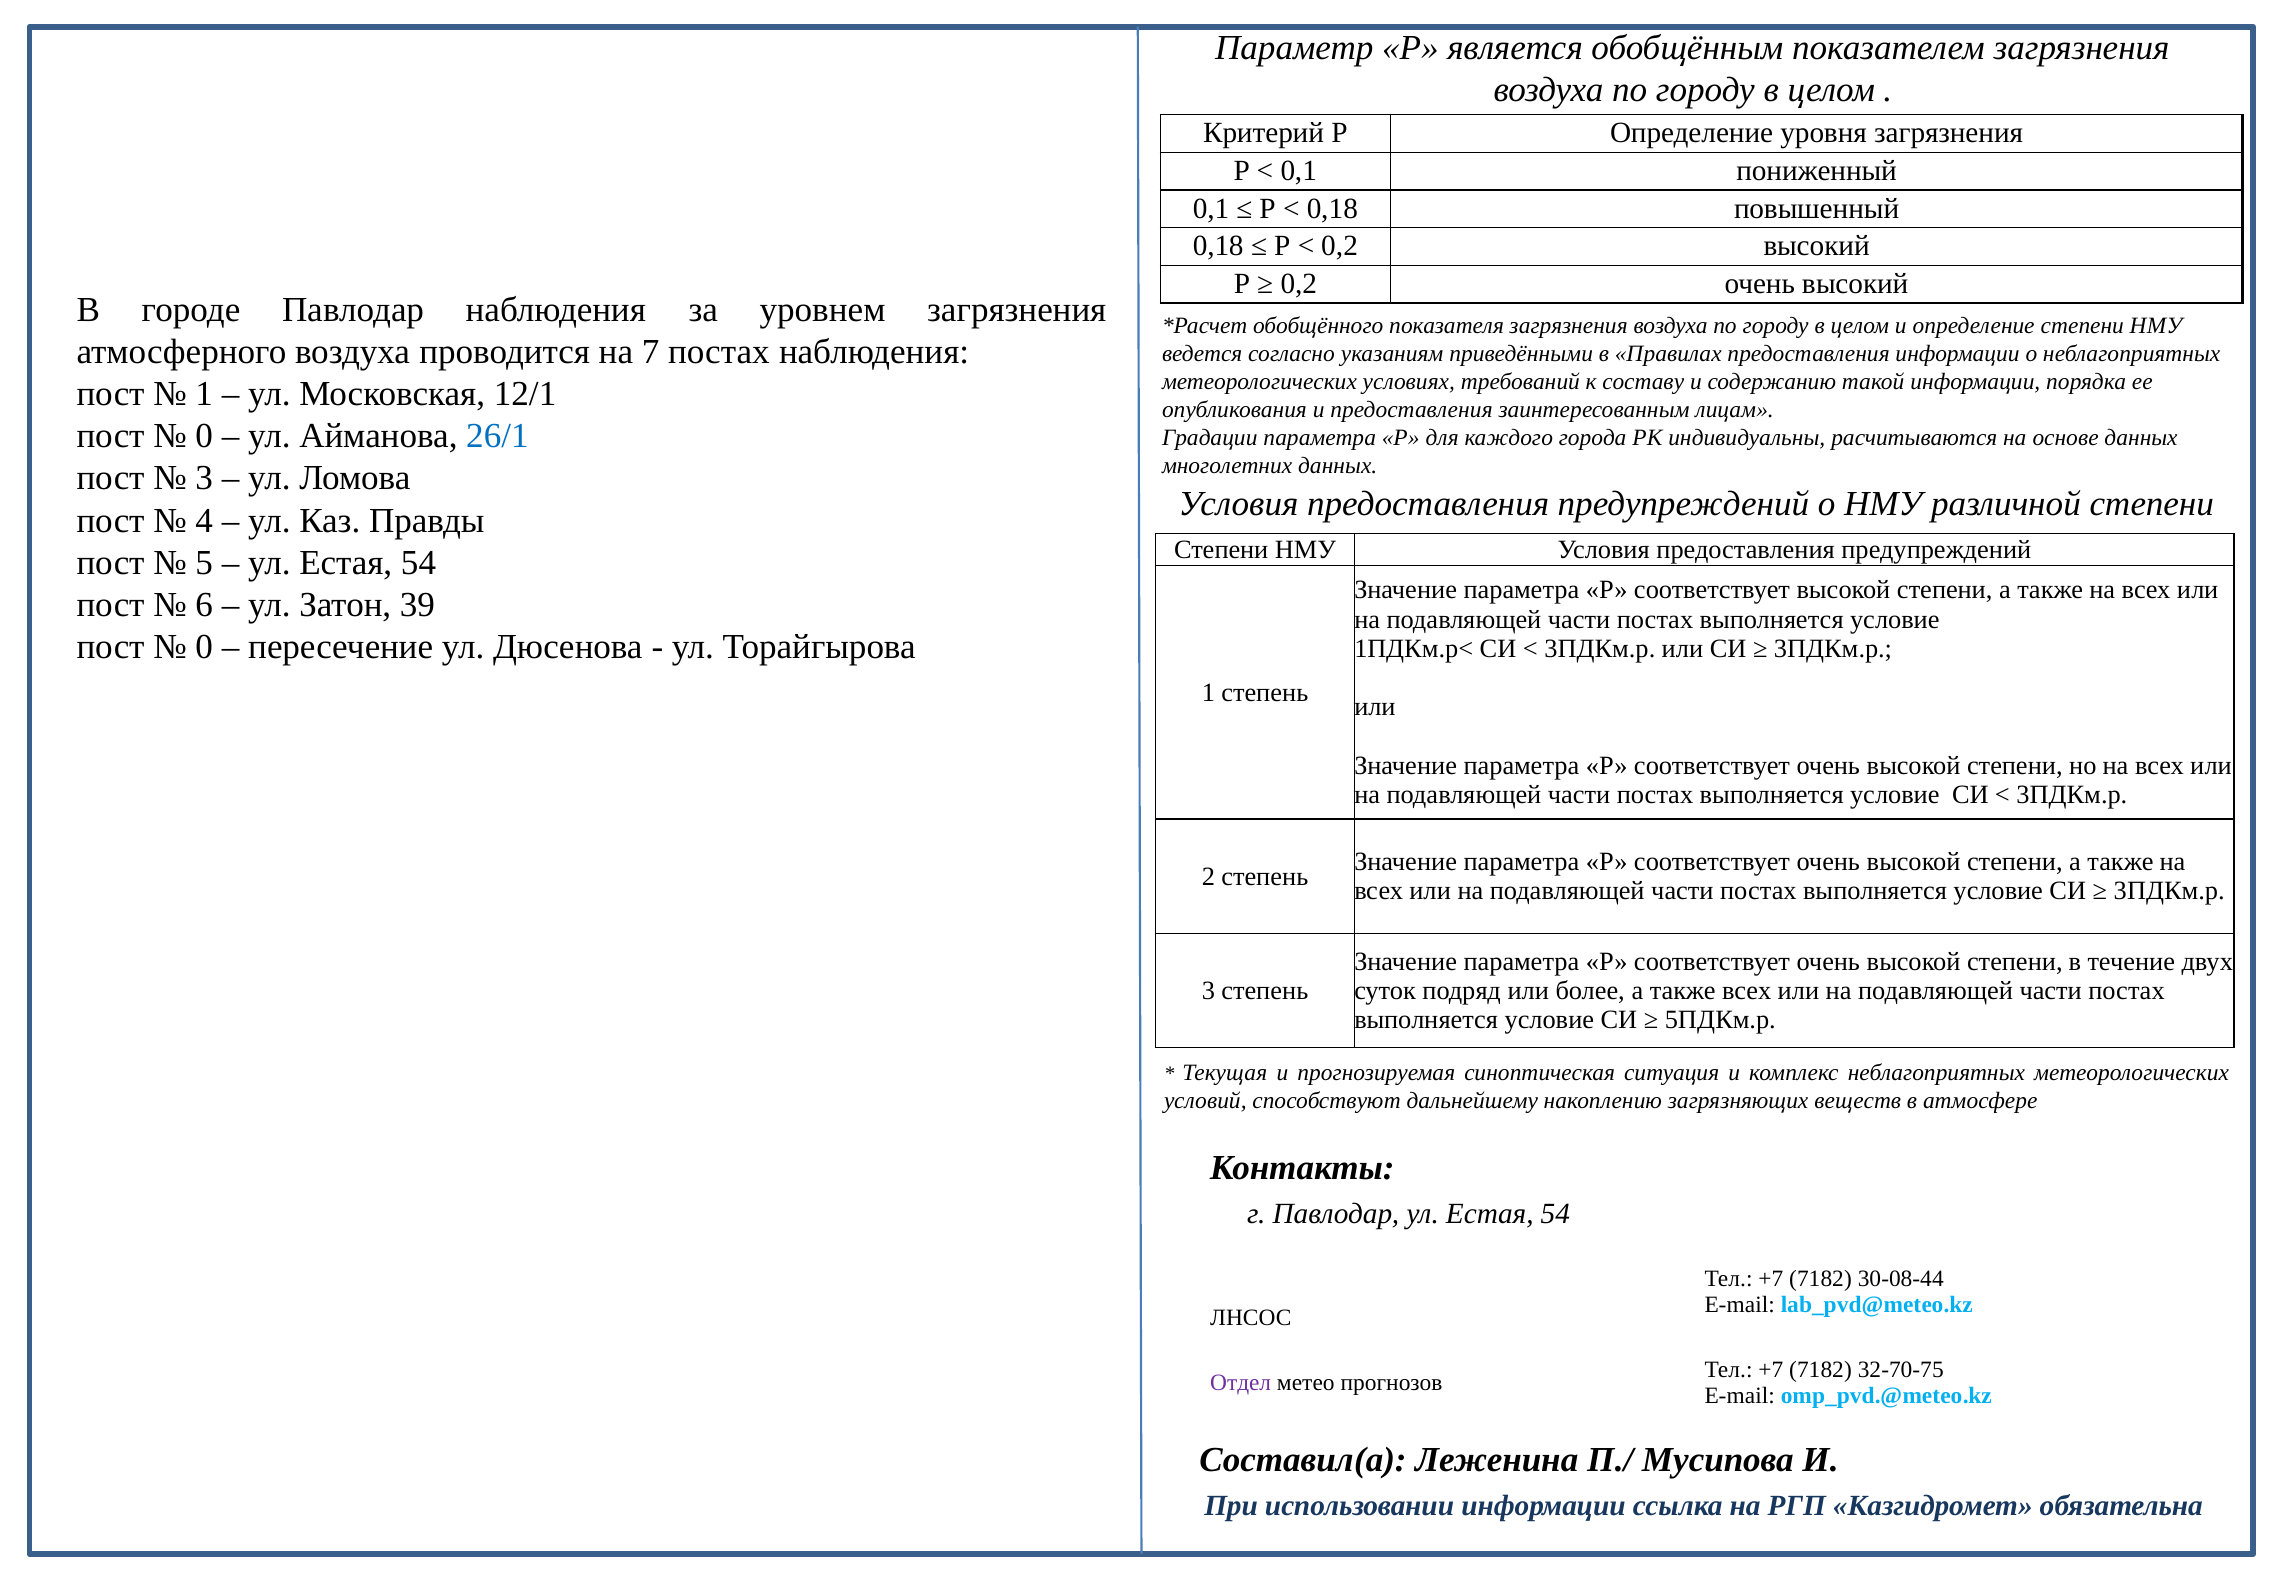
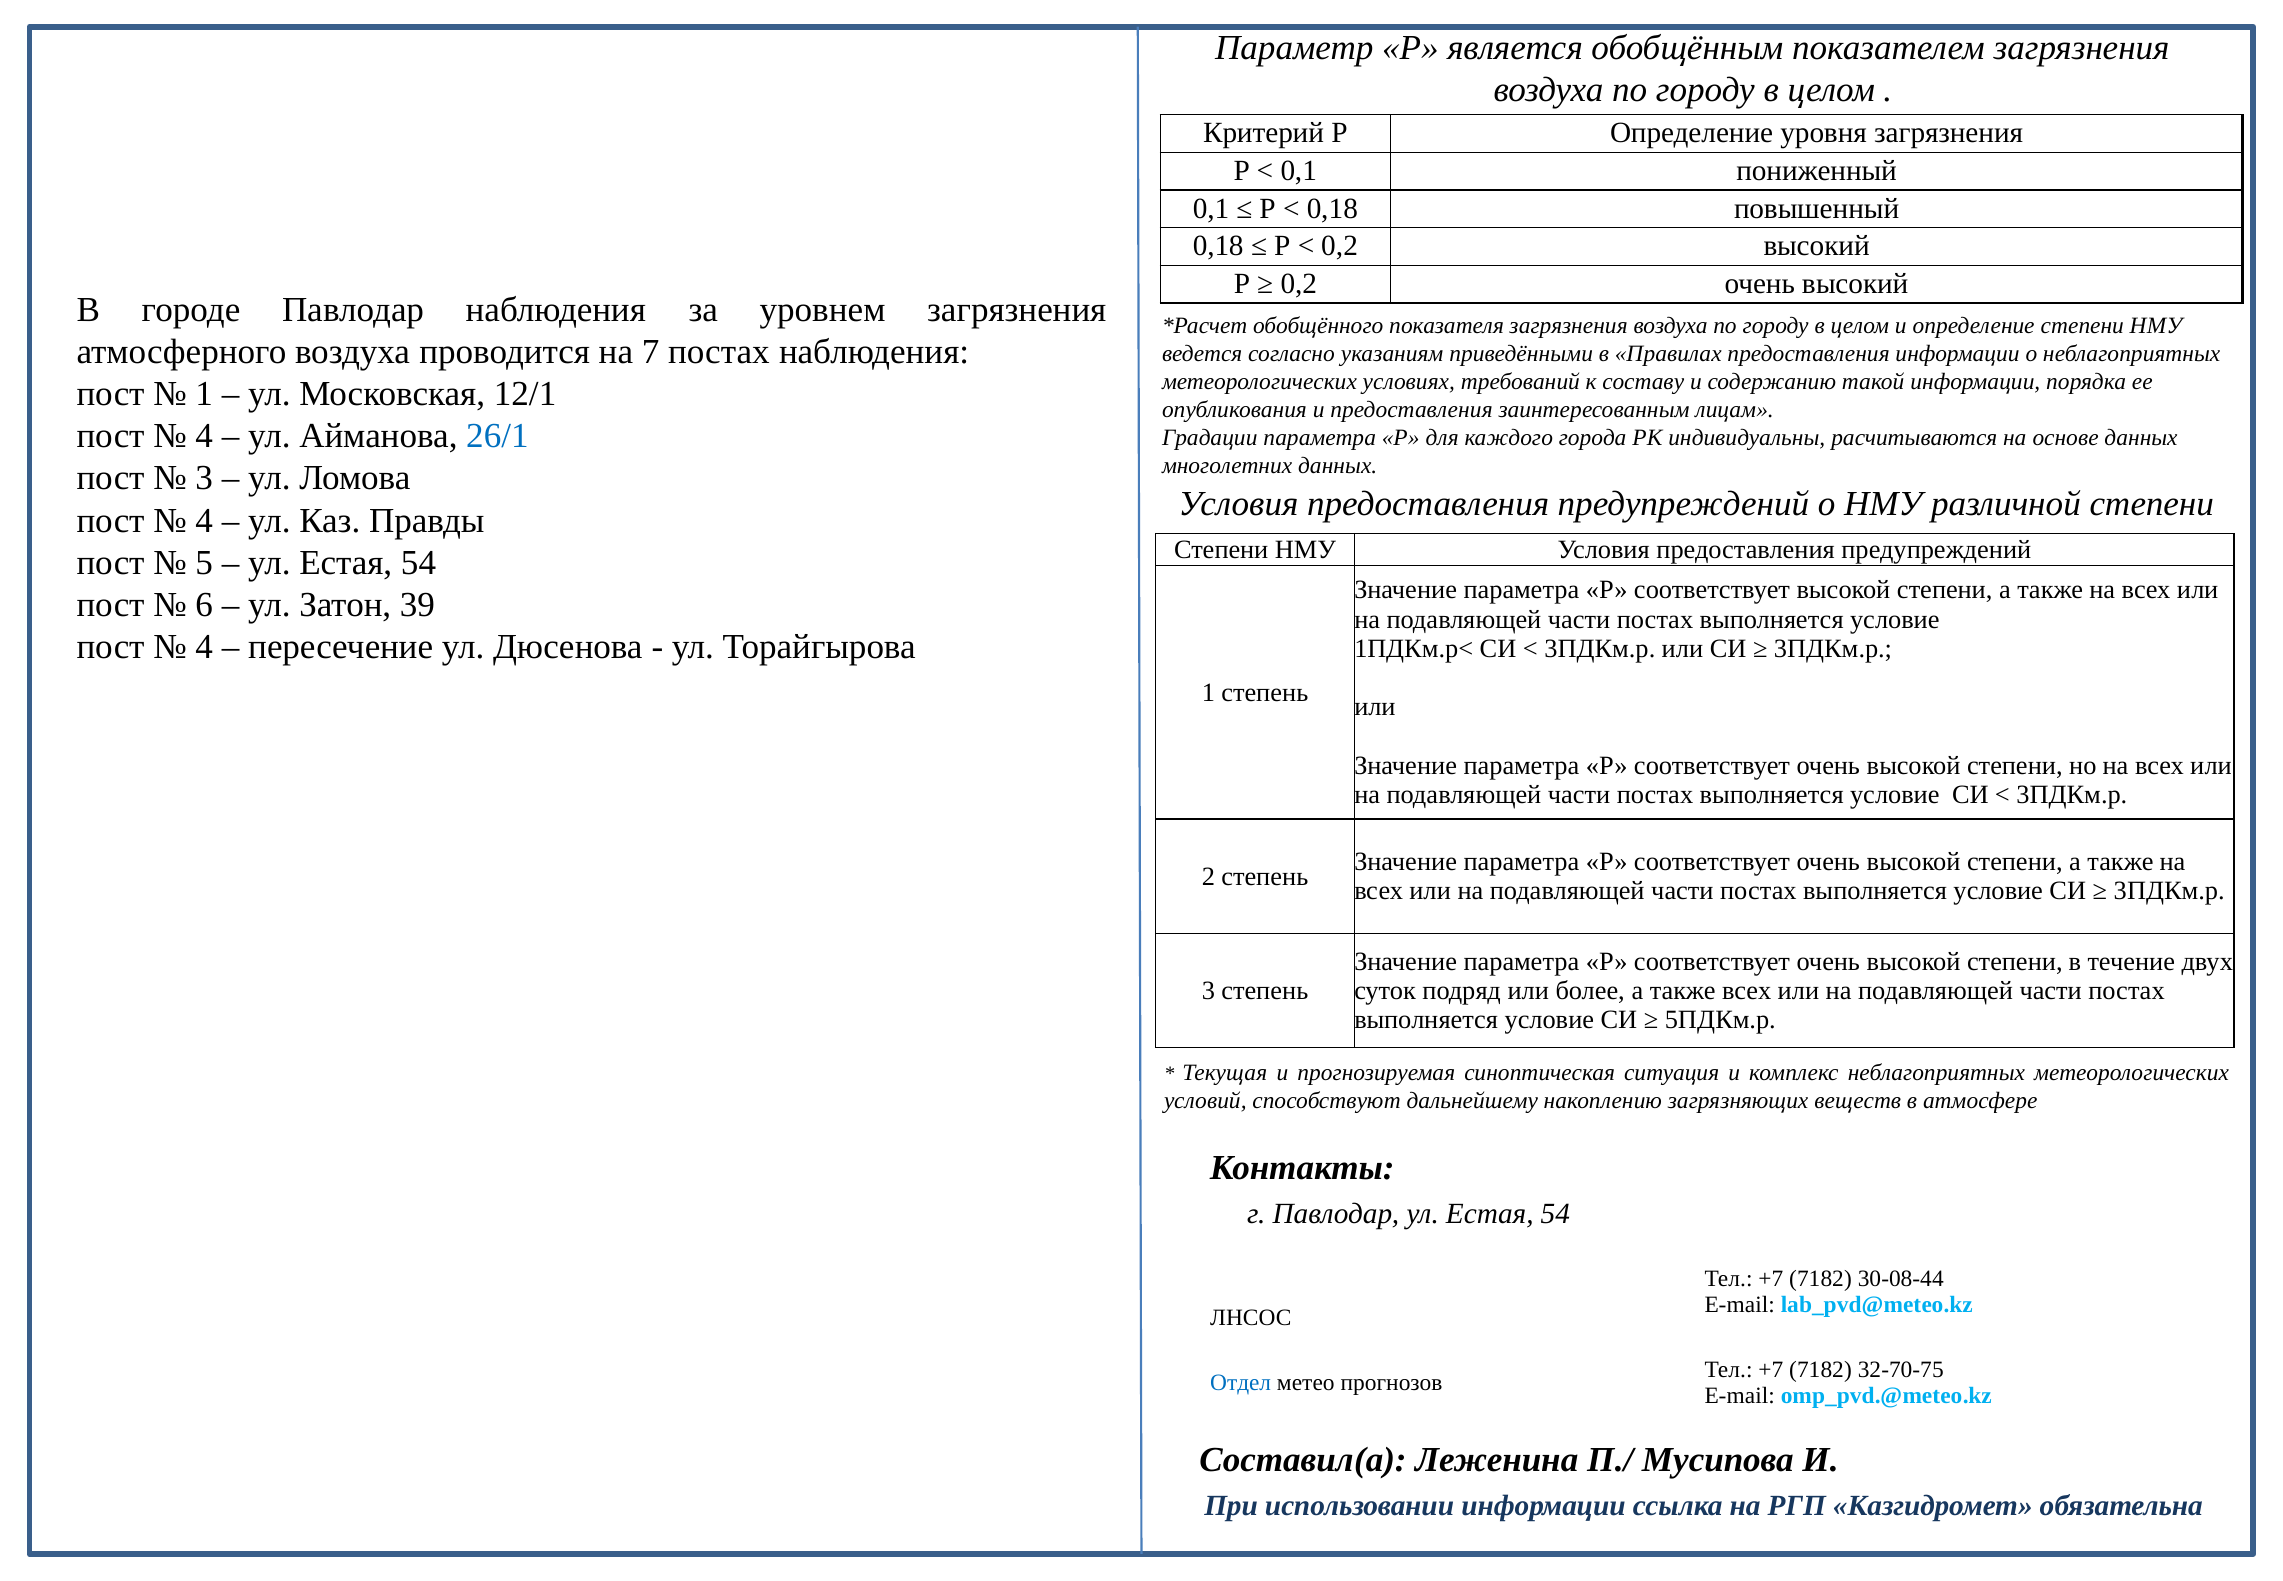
0: 0 -> 4 (204, 436)
0: 0 -> 4 (204, 647)
Отдел colour: purple -> blue (1241, 1382)
